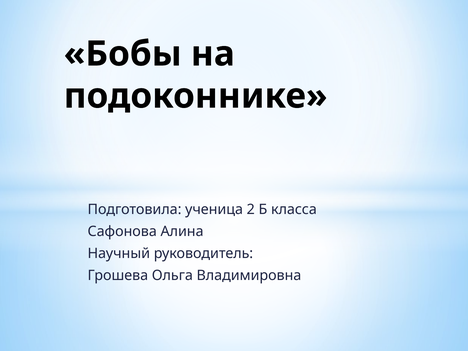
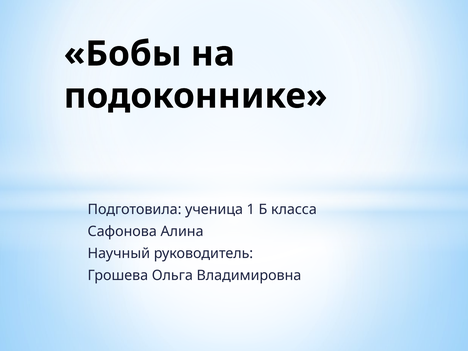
2: 2 -> 1 (251, 210)
